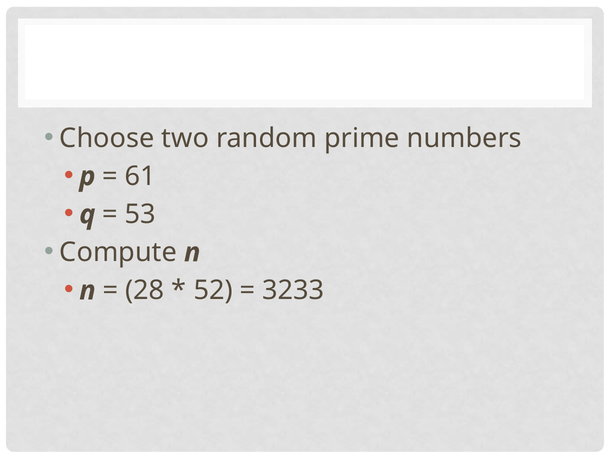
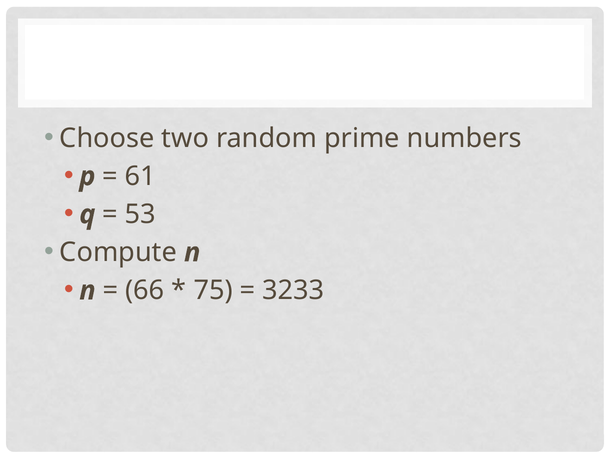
28: 28 -> 66 (145, 290)
52: 52 -> 75 (213, 290)
